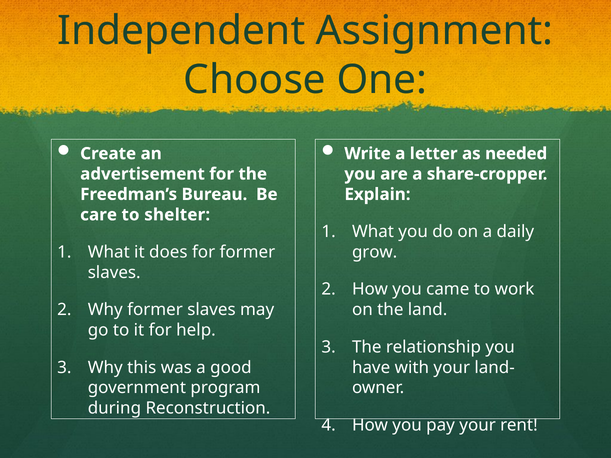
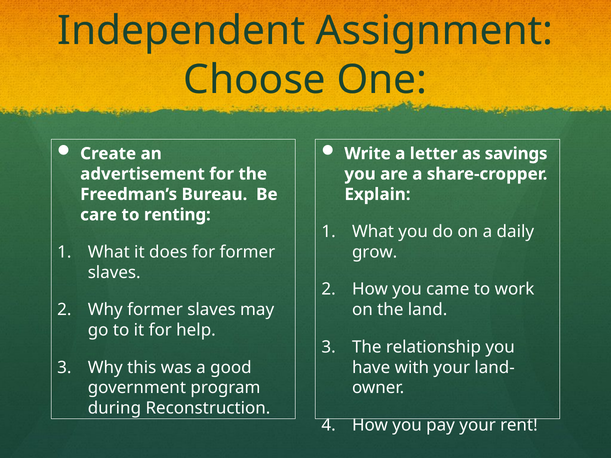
needed: needed -> savings (516, 154)
shelter: shelter -> renting (177, 215)
